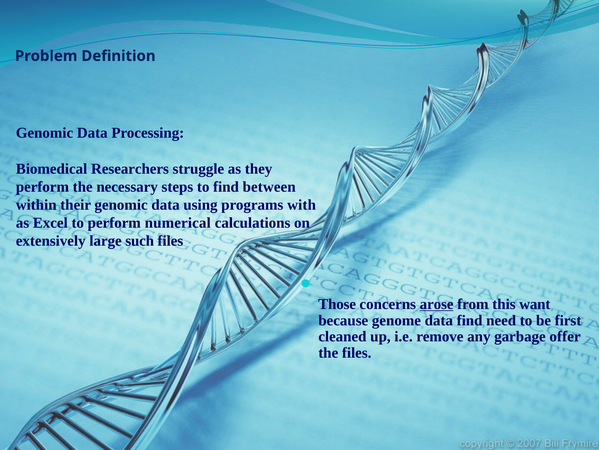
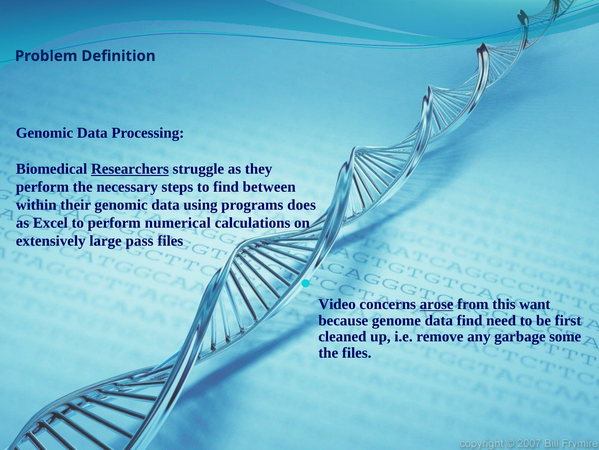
Researchers underline: none -> present (130, 169)
with: with -> does (302, 205)
such: such -> pass (140, 241)
Those: Those -> Video (337, 304)
offer: offer -> some (565, 336)
